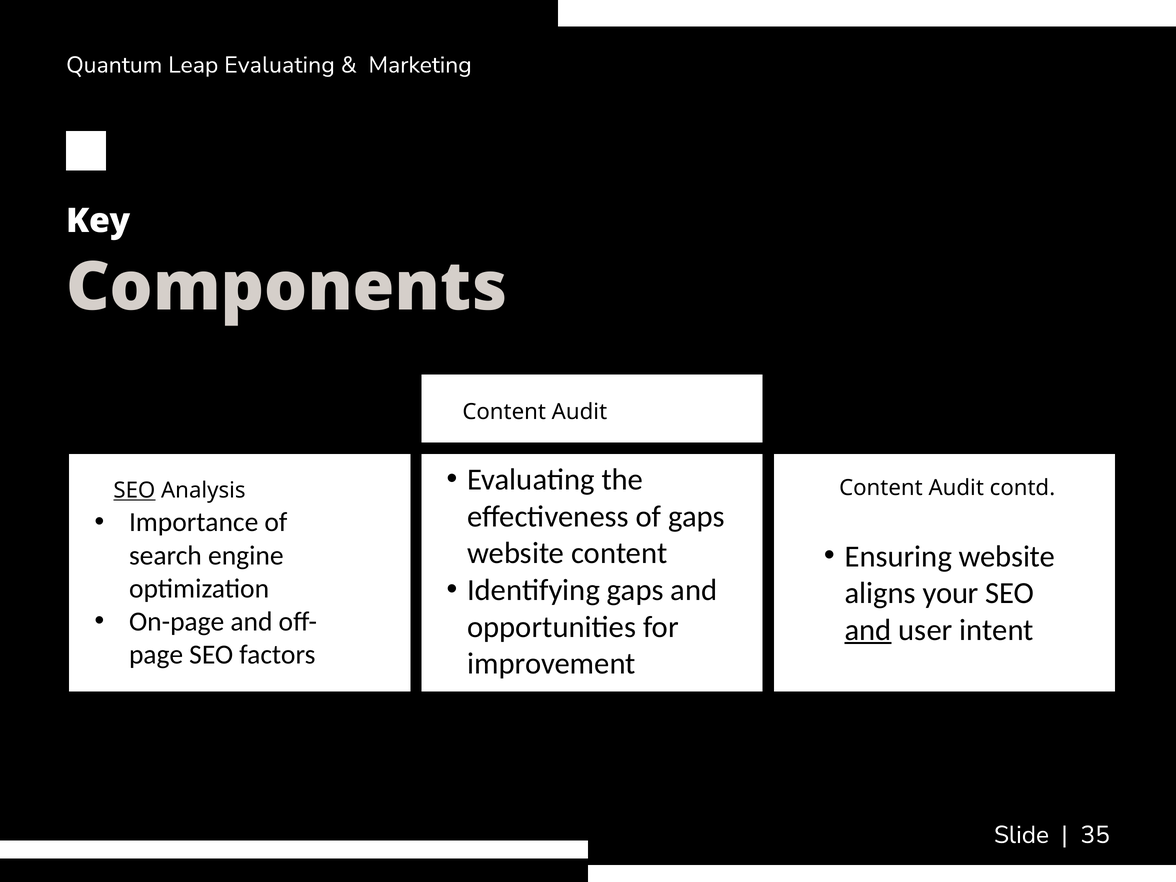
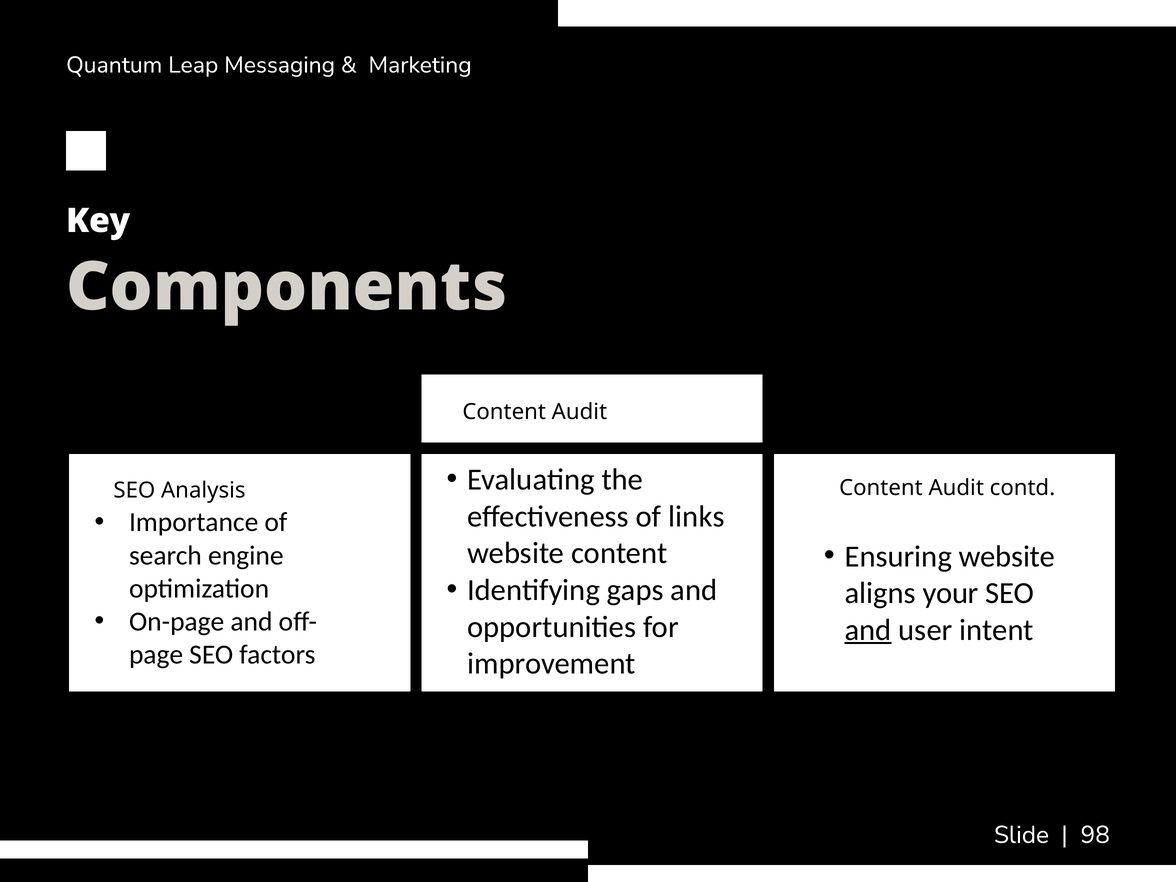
Leap Evaluating: Evaluating -> Messaging (280, 65)
SEO underline: present -> none (134, 490)
of gaps: gaps -> links (696, 517)
35: 35 -> 98 (1095, 835)
